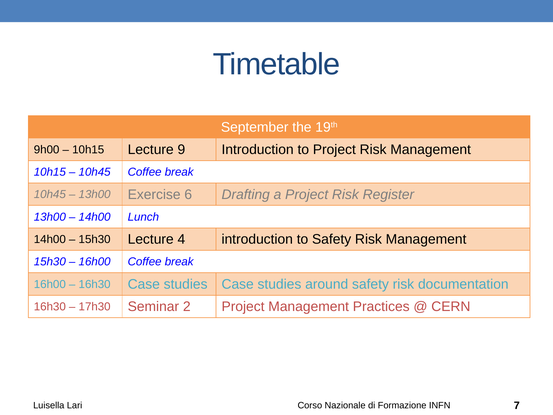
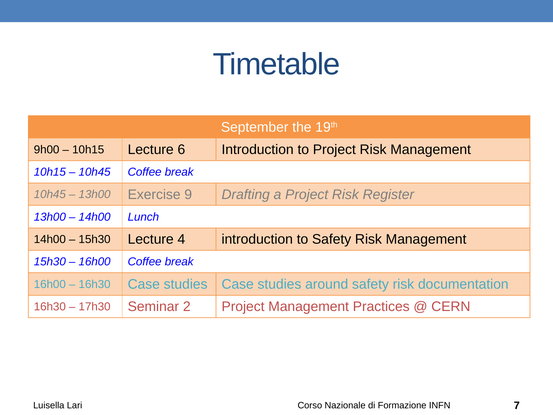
9: 9 -> 6 (181, 150)
6: 6 -> 9 (188, 194)
